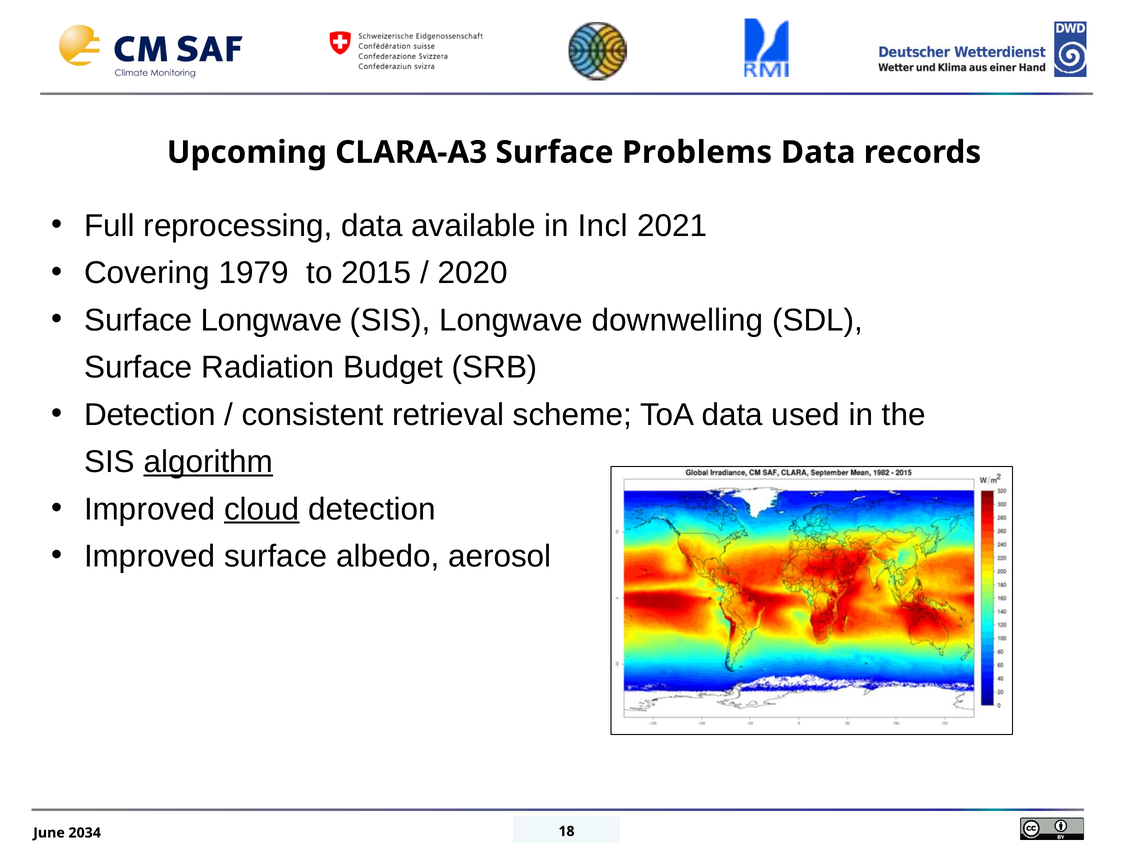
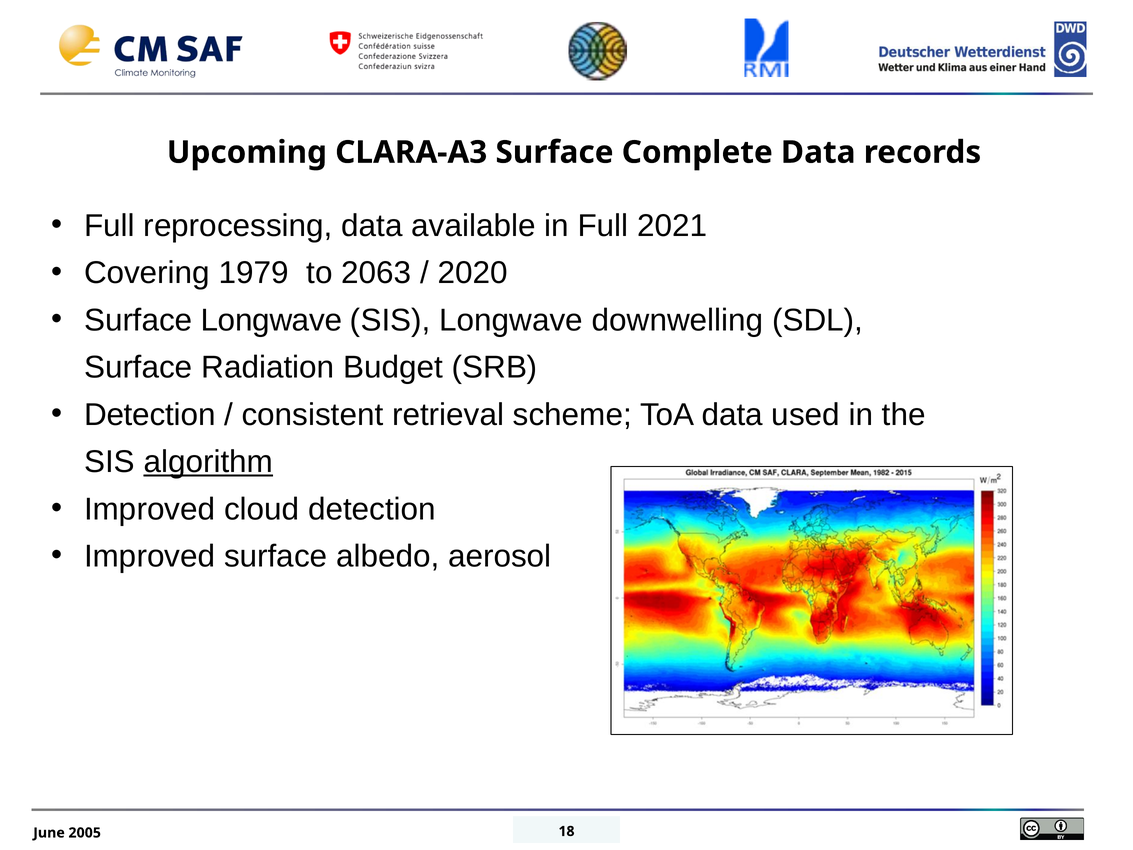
Problems: Problems -> Complete (697, 152)
in Incl: Incl -> Full (603, 226)
2015: 2015 -> 2063 (376, 273)
cloud underline: present -> none (262, 509)
2034: 2034 -> 2005 (85, 833)
